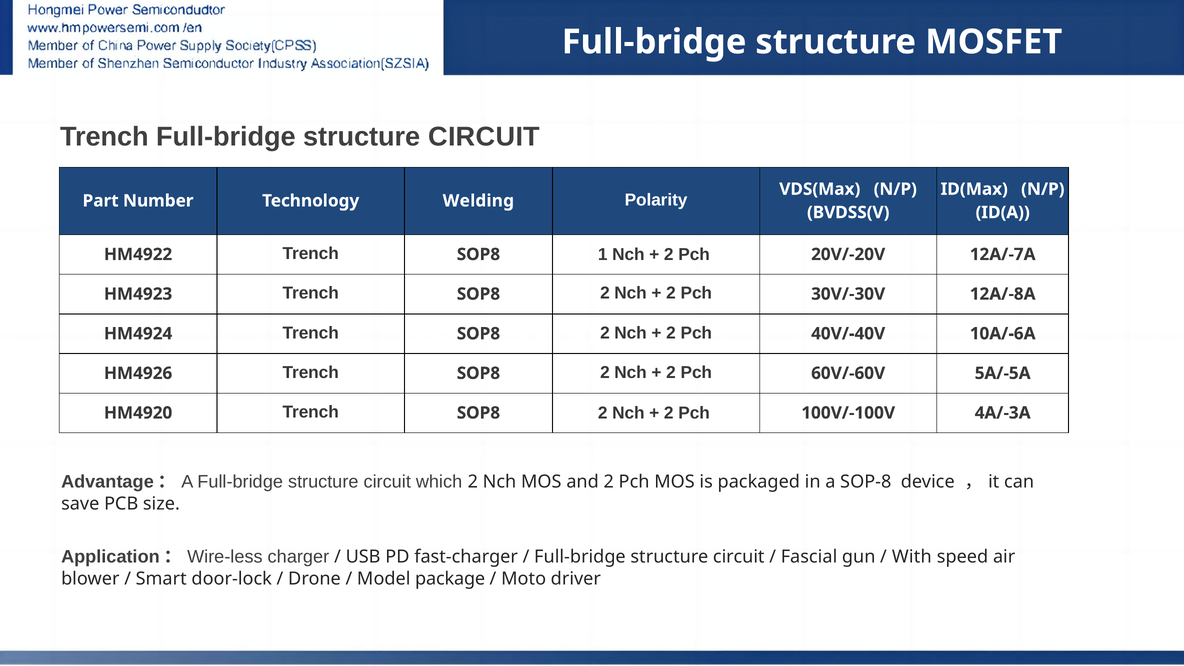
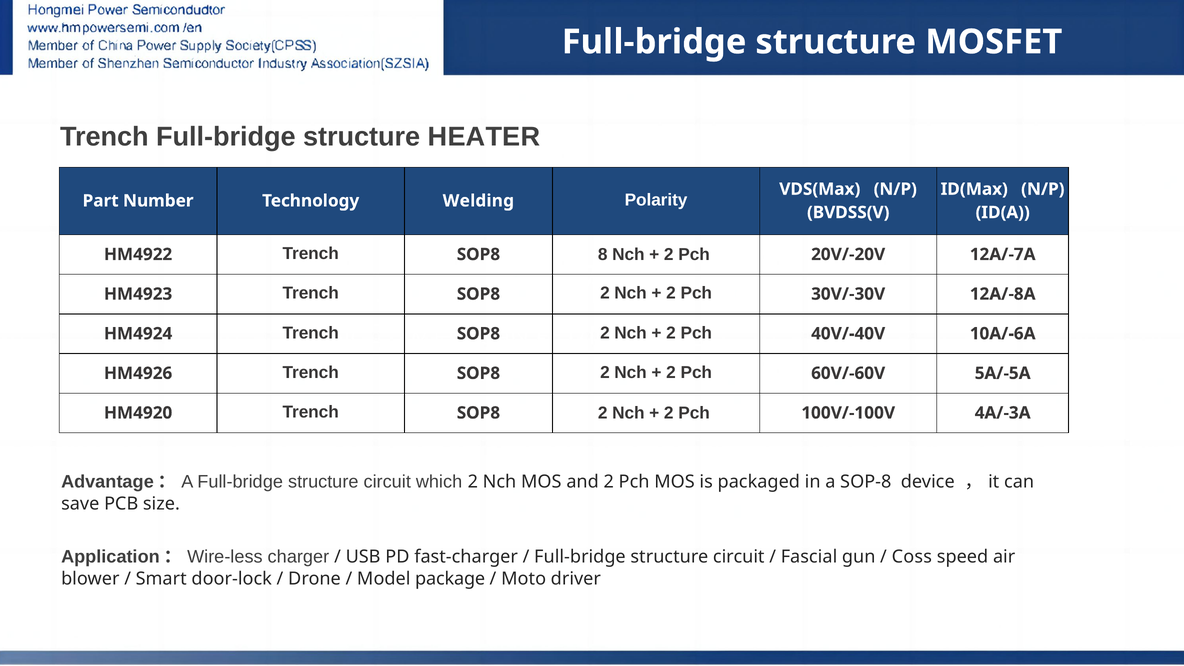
Trench Full-bridge structure CIRCUIT: CIRCUIT -> HEATER (484, 137)
1: 1 -> 8 (603, 254)
With: With -> Coss (912, 557)
